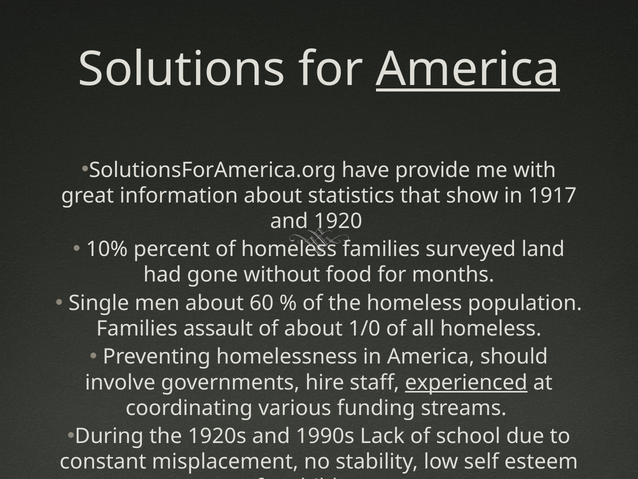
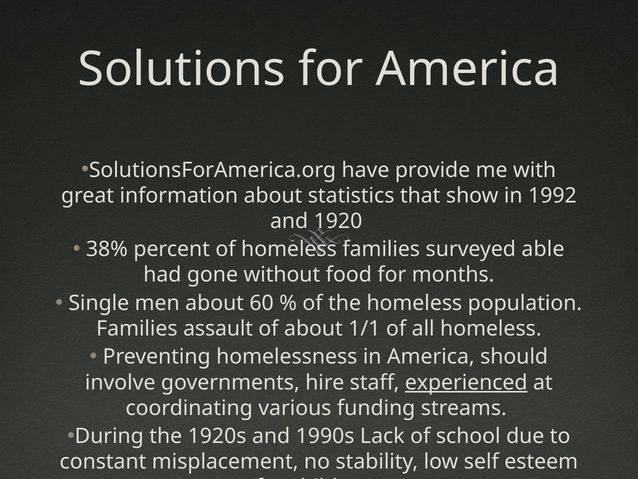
America underline: present -> none (468, 69)
1917: 1917 -> 1992 (552, 195)
10%: 10% -> 38% (107, 249)
land: land -> able (543, 249)
1/0: 1/0 -> 1/1 (364, 328)
